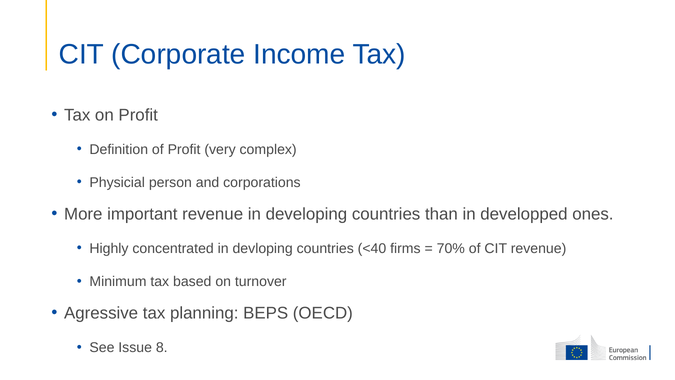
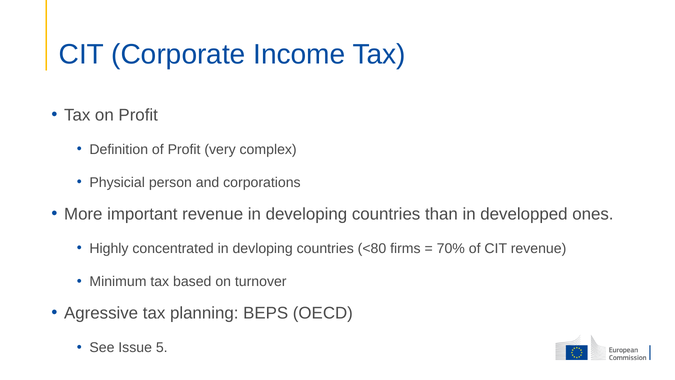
<40: <40 -> <80 (372, 248)
8: 8 -> 5 (162, 347)
